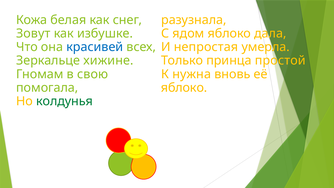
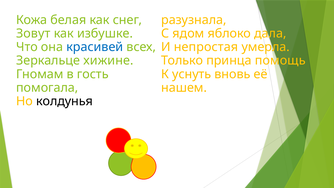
простой: простой -> помощь (280, 61)
свою: свою -> гость (93, 74)
нужна: нужна -> уснуть (192, 74)
яблоко: яблоко -> нашем (184, 88)
колдунья colour: green -> black (65, 101)
